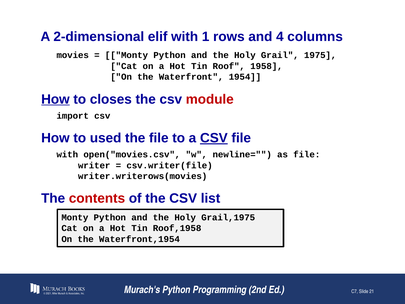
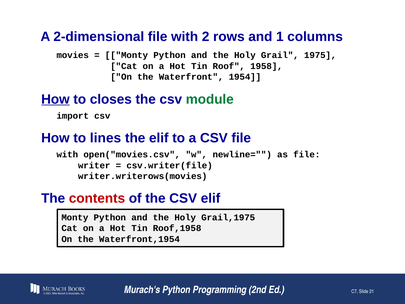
2-dimensional elif: elif -> file (158, 37)
1: 1 -> 2 (206, 37)
4: 4 -> 1 (280, 37)
module colour: red -> green (210, 99)
used: used -> lines (106, 138)
the file: file -> elif (159, 138)
CSV underline: present -> none (214, 138)
CSV list: list -> elif (211, 198)
